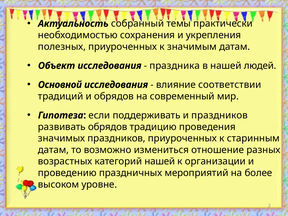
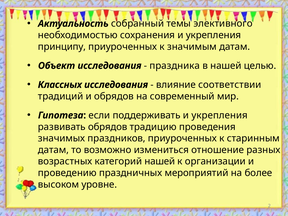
практически: практически -> элективного (223, 24)
полезных: полезных -> принципу (62, 47)
людей: людей -> целью (260, 66)
Основной: Основной -> Классных (60, 85)
поддерживать и праздников: праздников -> укрепления (220, 115)
